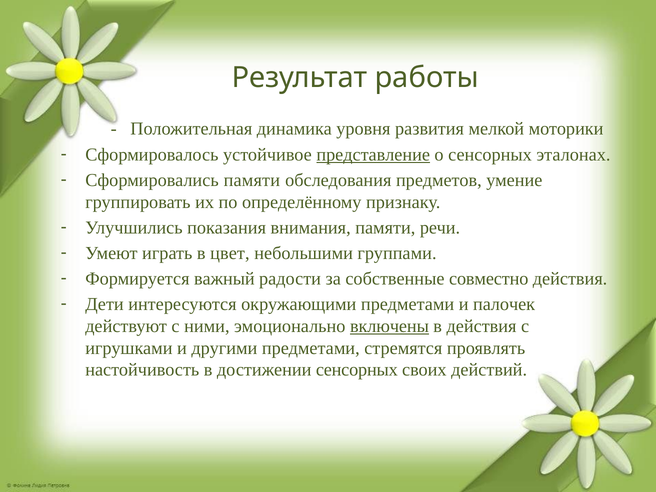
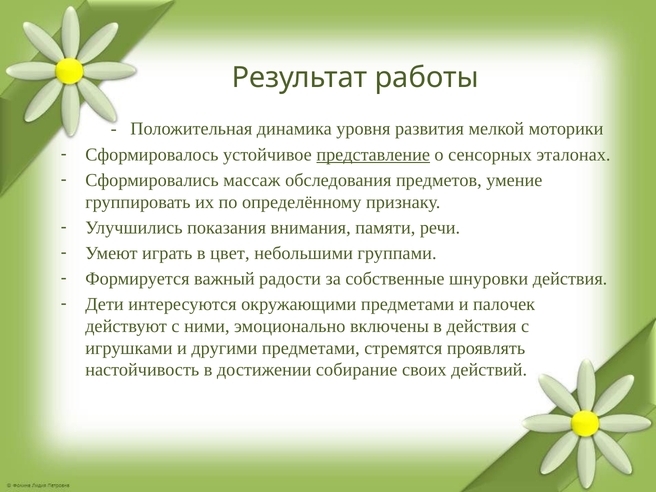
Сформировались памяти: памяти -> массаж (252, 180)
совместно: совместно -> шнуровки (489, 279)
включены underline: present -> none (389, 326)
достижении сенсорных: сенсорных -> собирание (357, 370)
